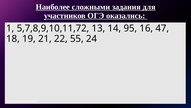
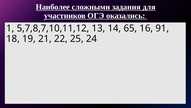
5,7,8,9,10,11,72: 5,7,8,9,10,11,72 -> 5,7,8,7,10,11,12 (53, 28)
95: 95 -> 65 (130, 28)
47: 47 -> 91 (162, 28)
55: 55 -> 25 (77, 38)
